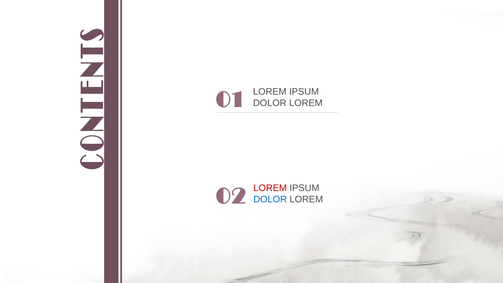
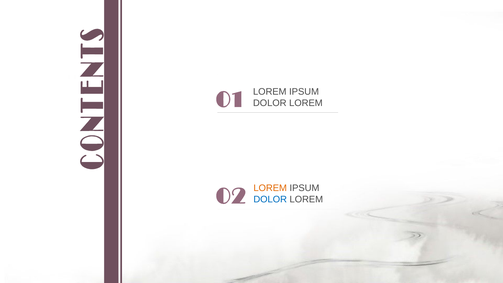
LOREM colour: red -> orange (270, 188)
